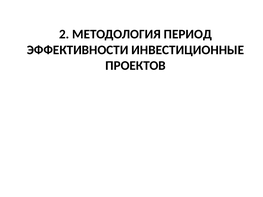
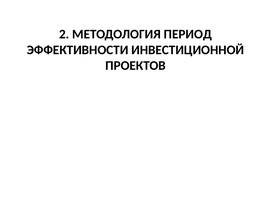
ИНВЕСТИЦИОННЫЕ: ИНВЕСТИЦИОННЫЕ -> ИНВЕСТИЦИОННОЙ (188, 50)
